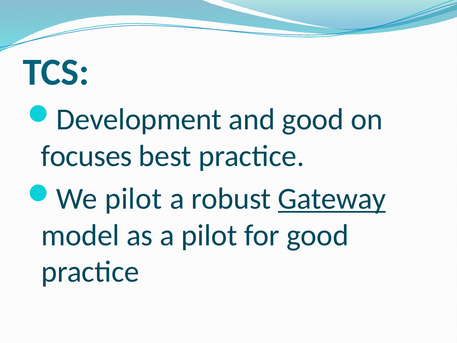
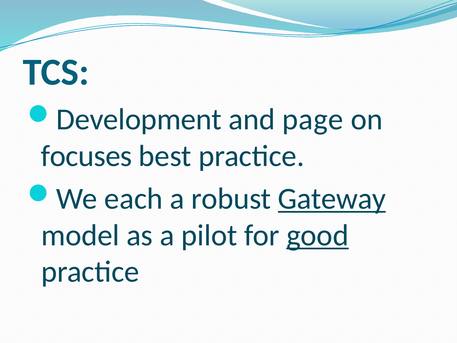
and good: good -> page (313, 119)
We pilot: pilot -> each (134, 199)
good underline: none -> present (318, 235)
